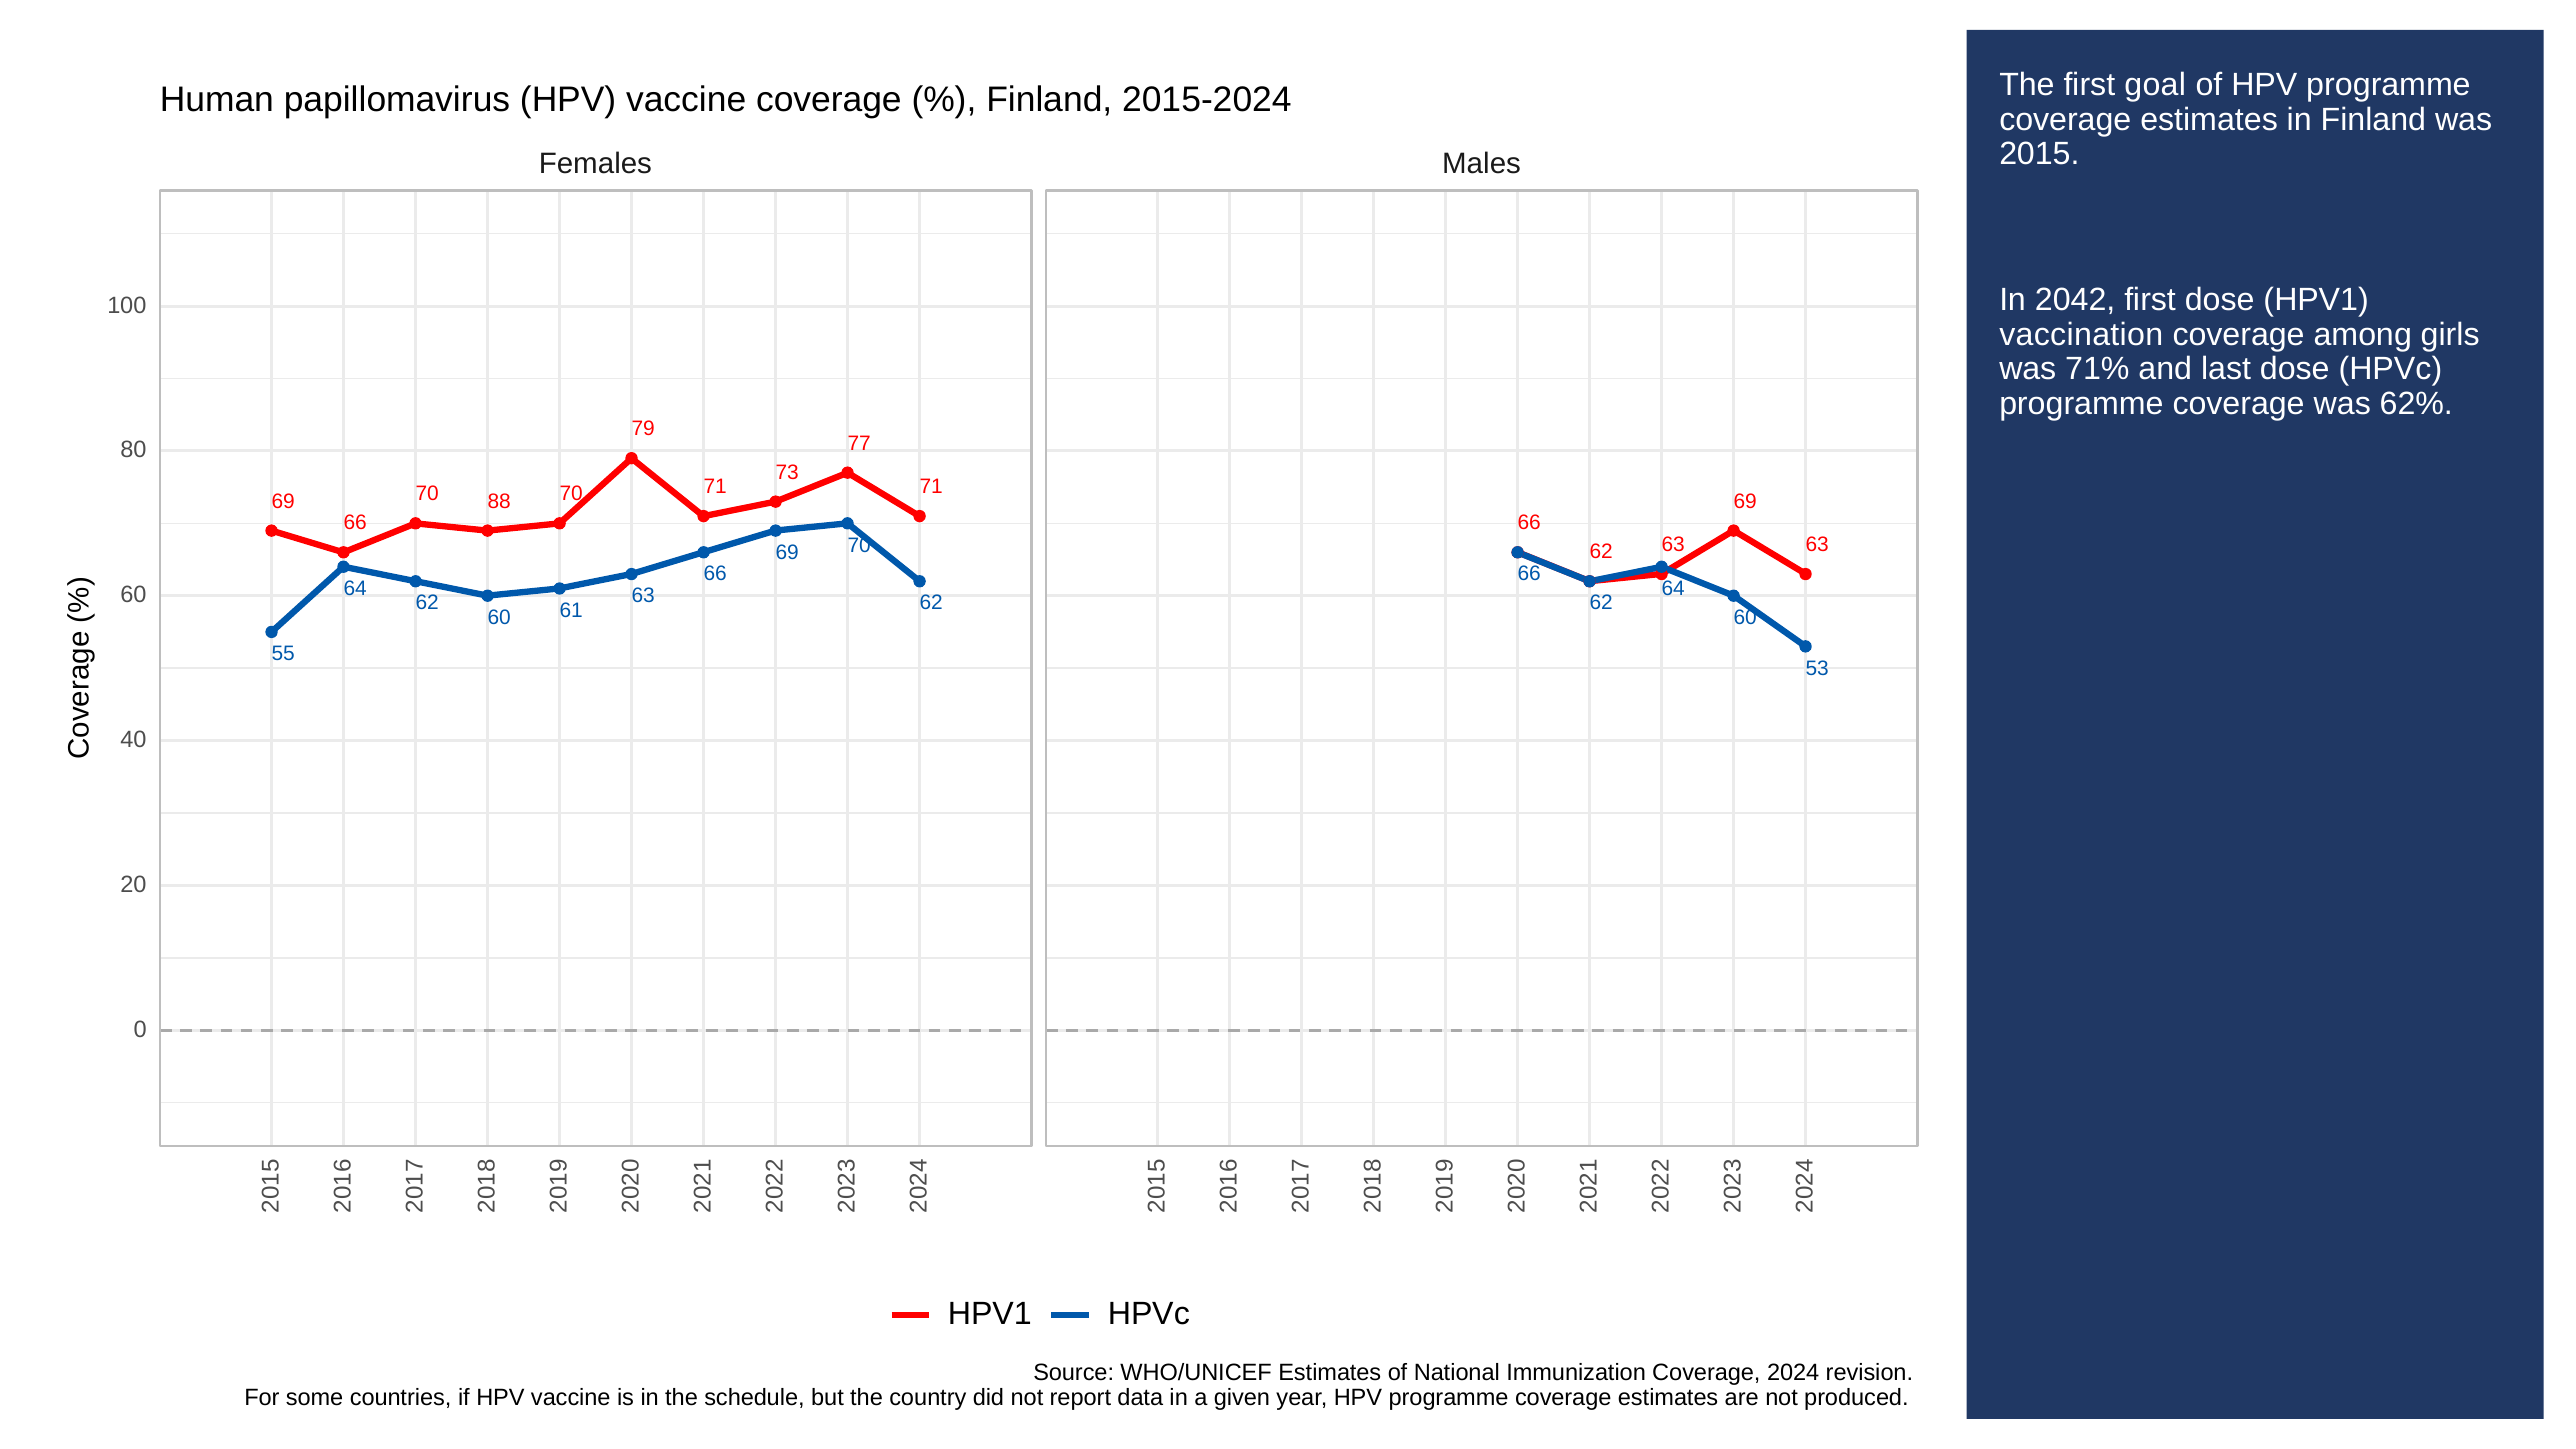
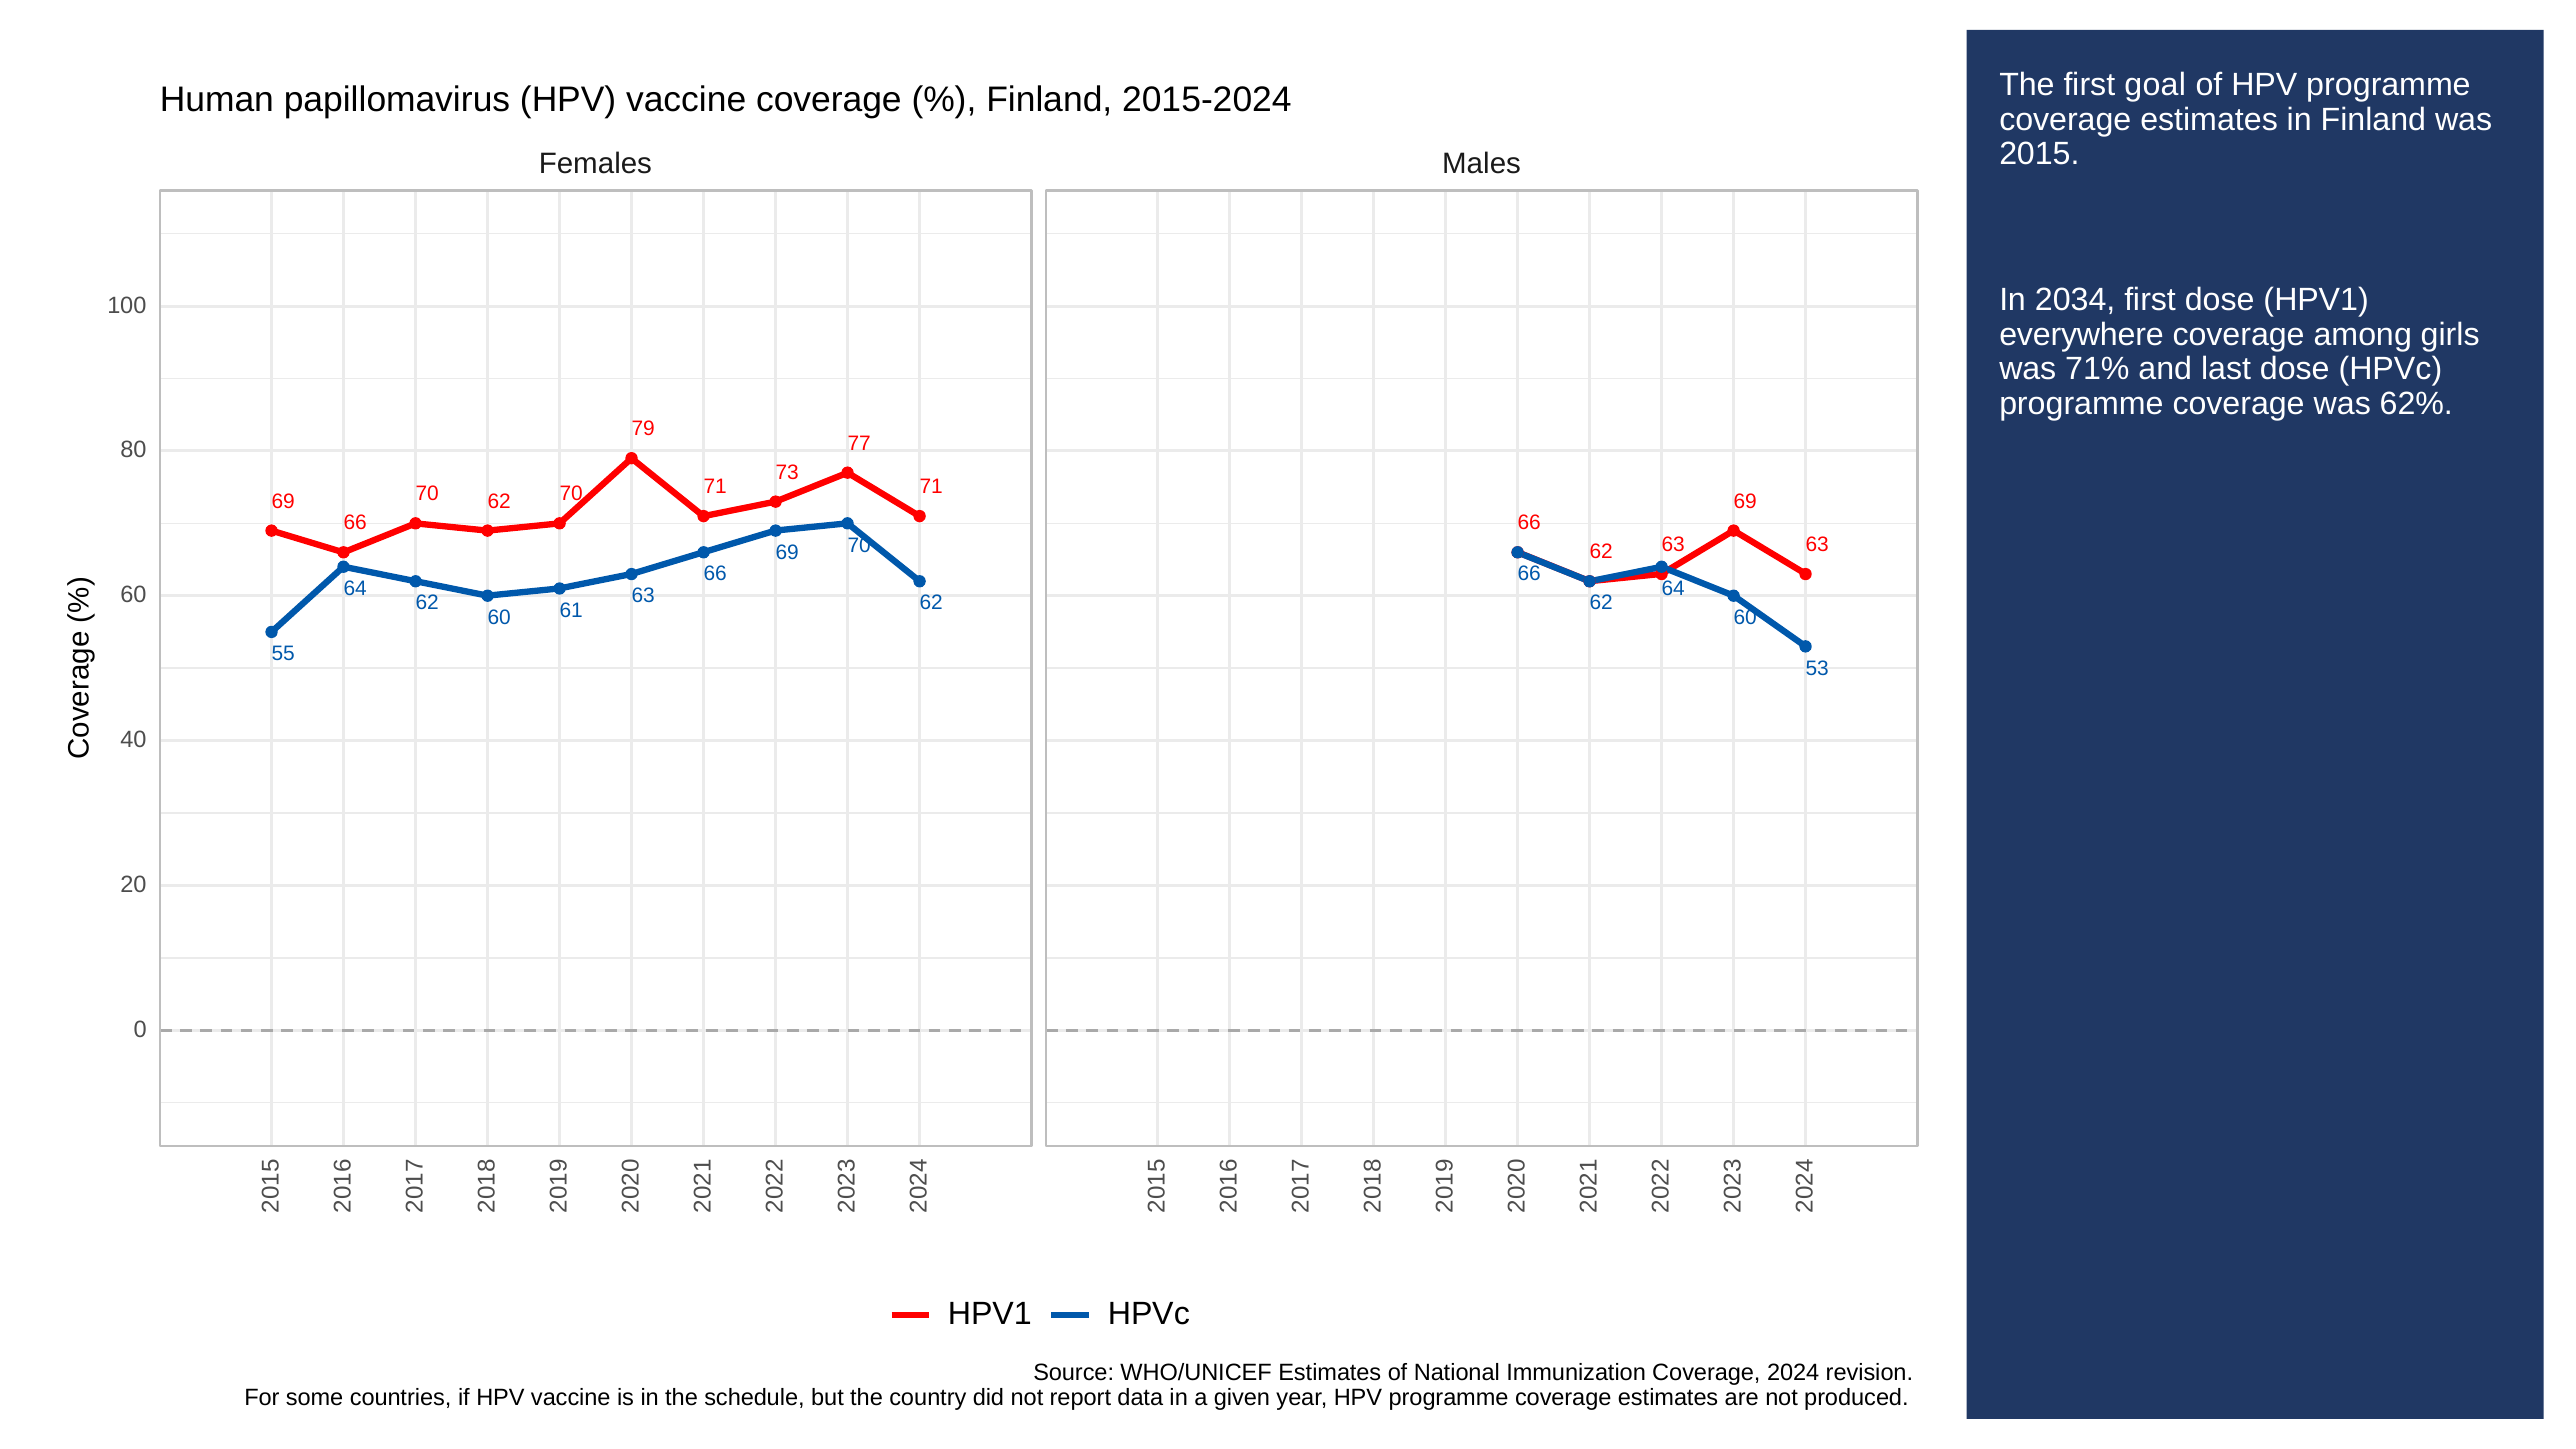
2042: 2042 -> 2034 (2075, 300)
vaccination: vaccination -> everywhere (2081, 335)
88: 88 -> 62 (499, 501)
